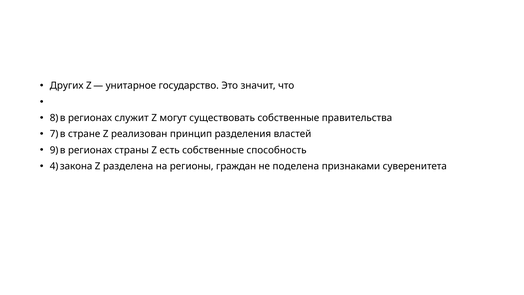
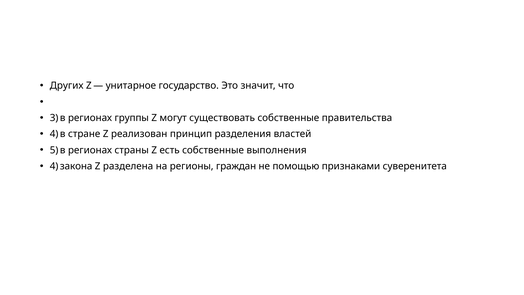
8: 8 -> 3 (54, 118)
служит: служит -> группы (132, 118)
7: 7 -> 4 (54, 134)
9: 9 -> 5 (54, 150)
способность: способность -> выполнения (277, 150)
поделена: поделена -> помощью (296, 166)
